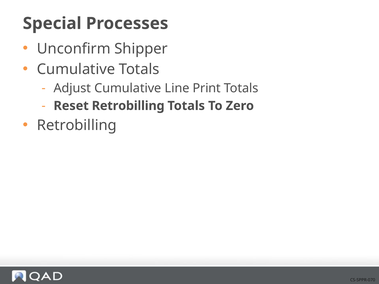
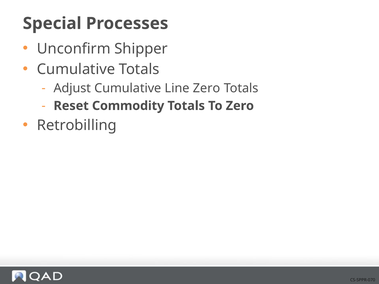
Line Print: Print -> Zero (207, 88)
Reset Retrobilling: Retrobilling -> Commodity (128, 106)
